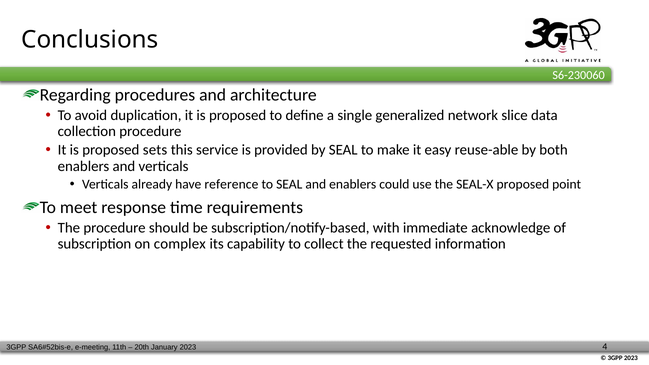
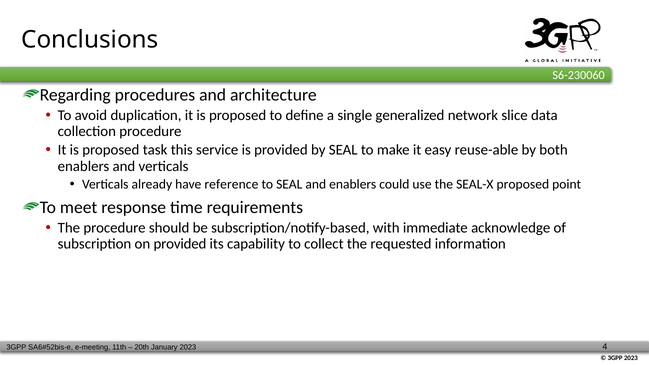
sets: sets -> task (155, 150)
on complex: complex -> provided (180, 244)
